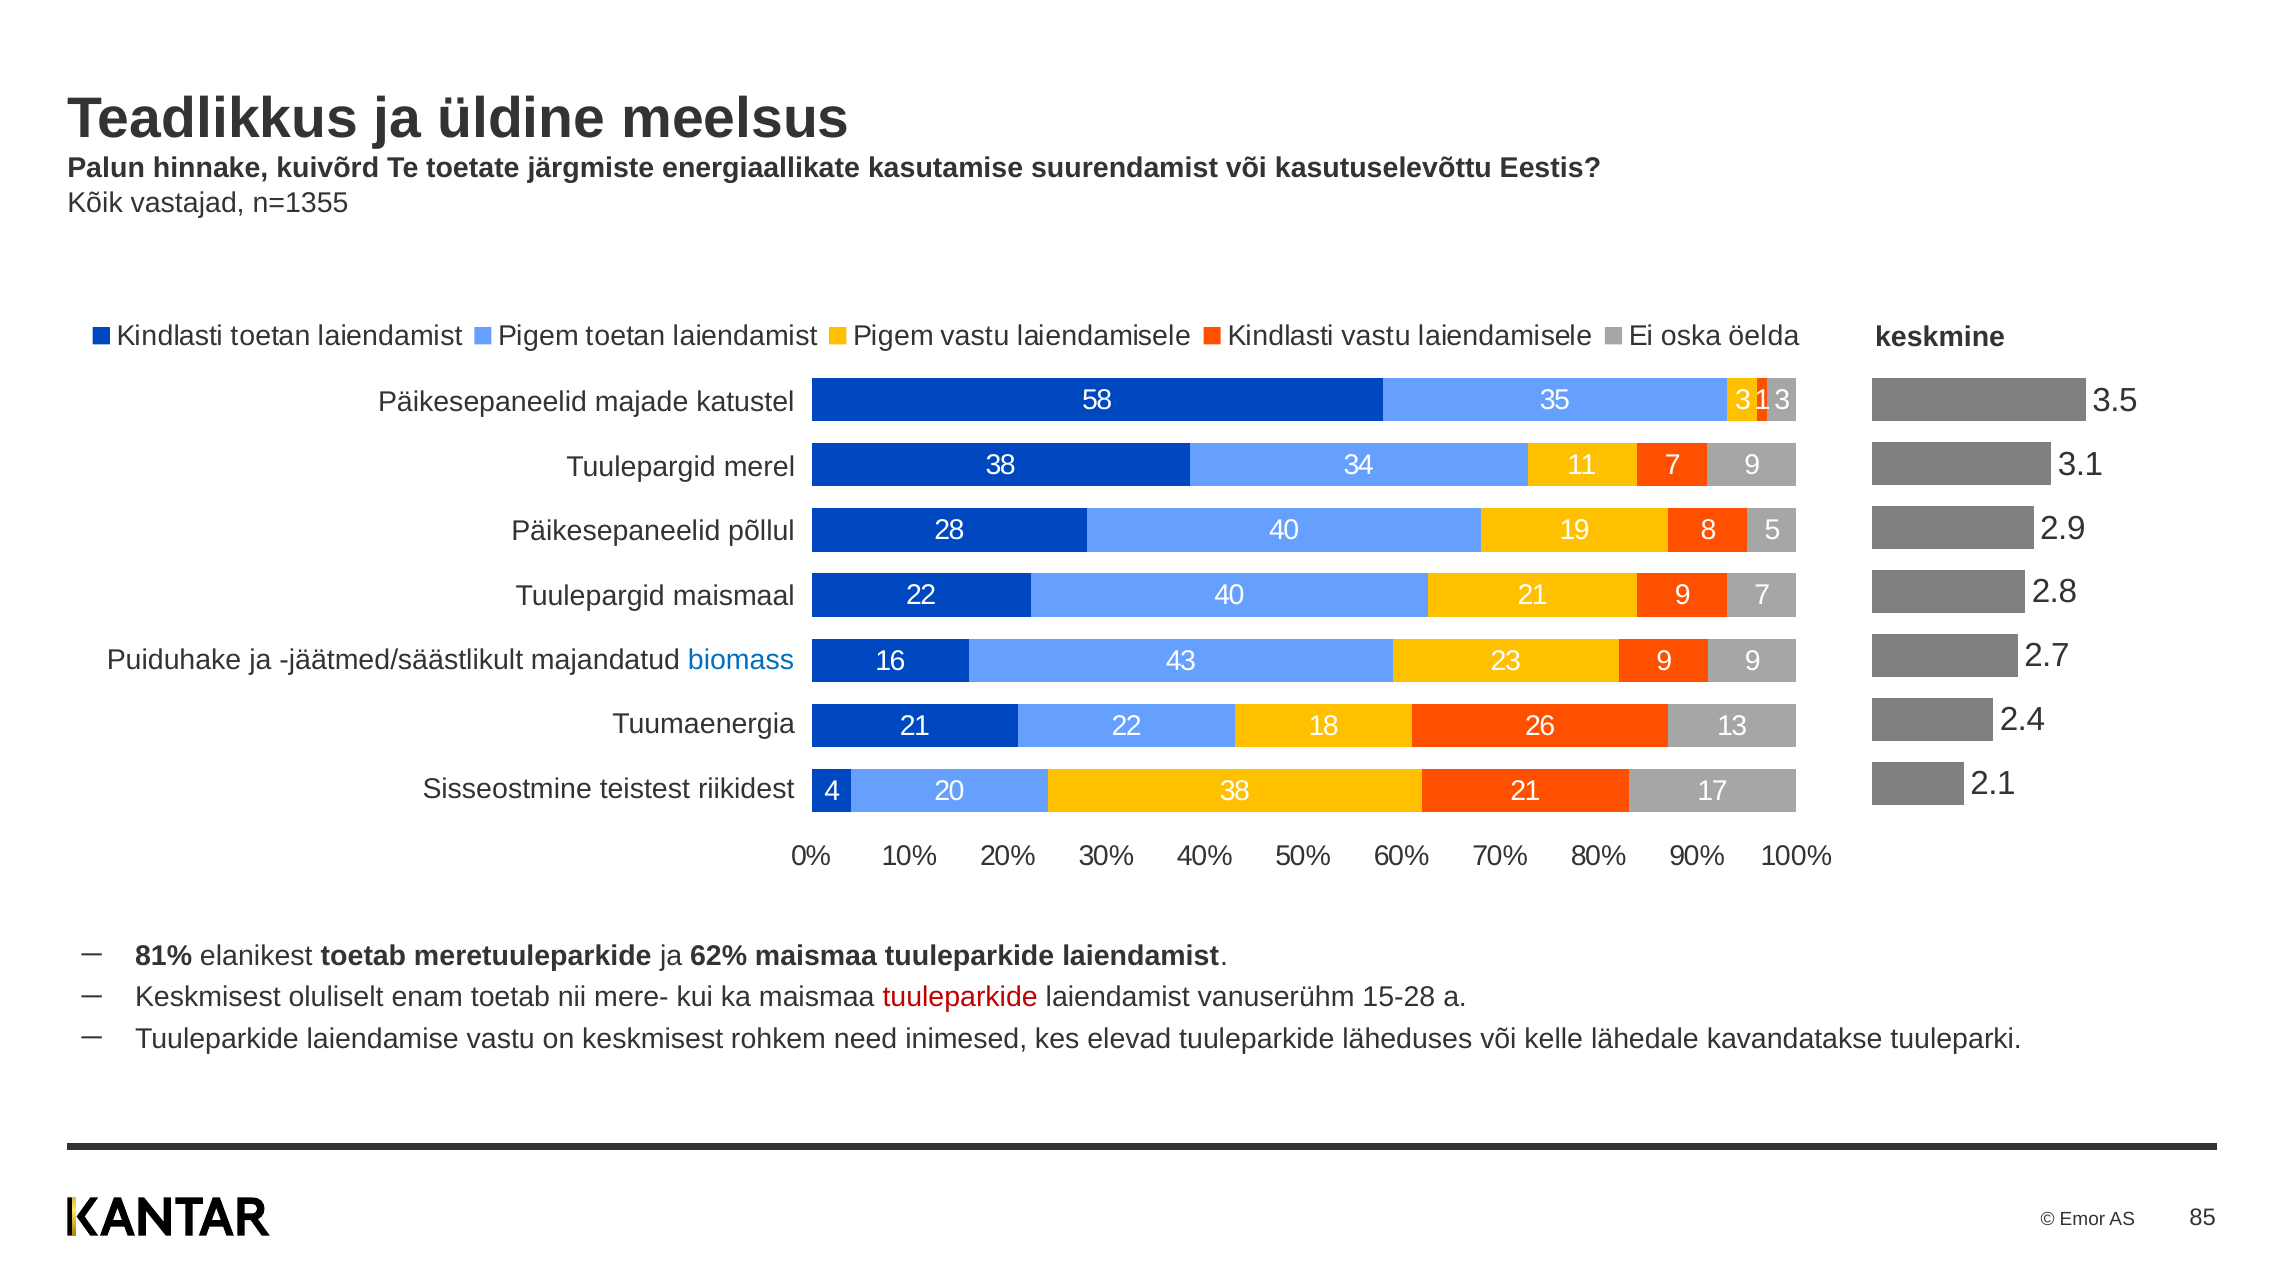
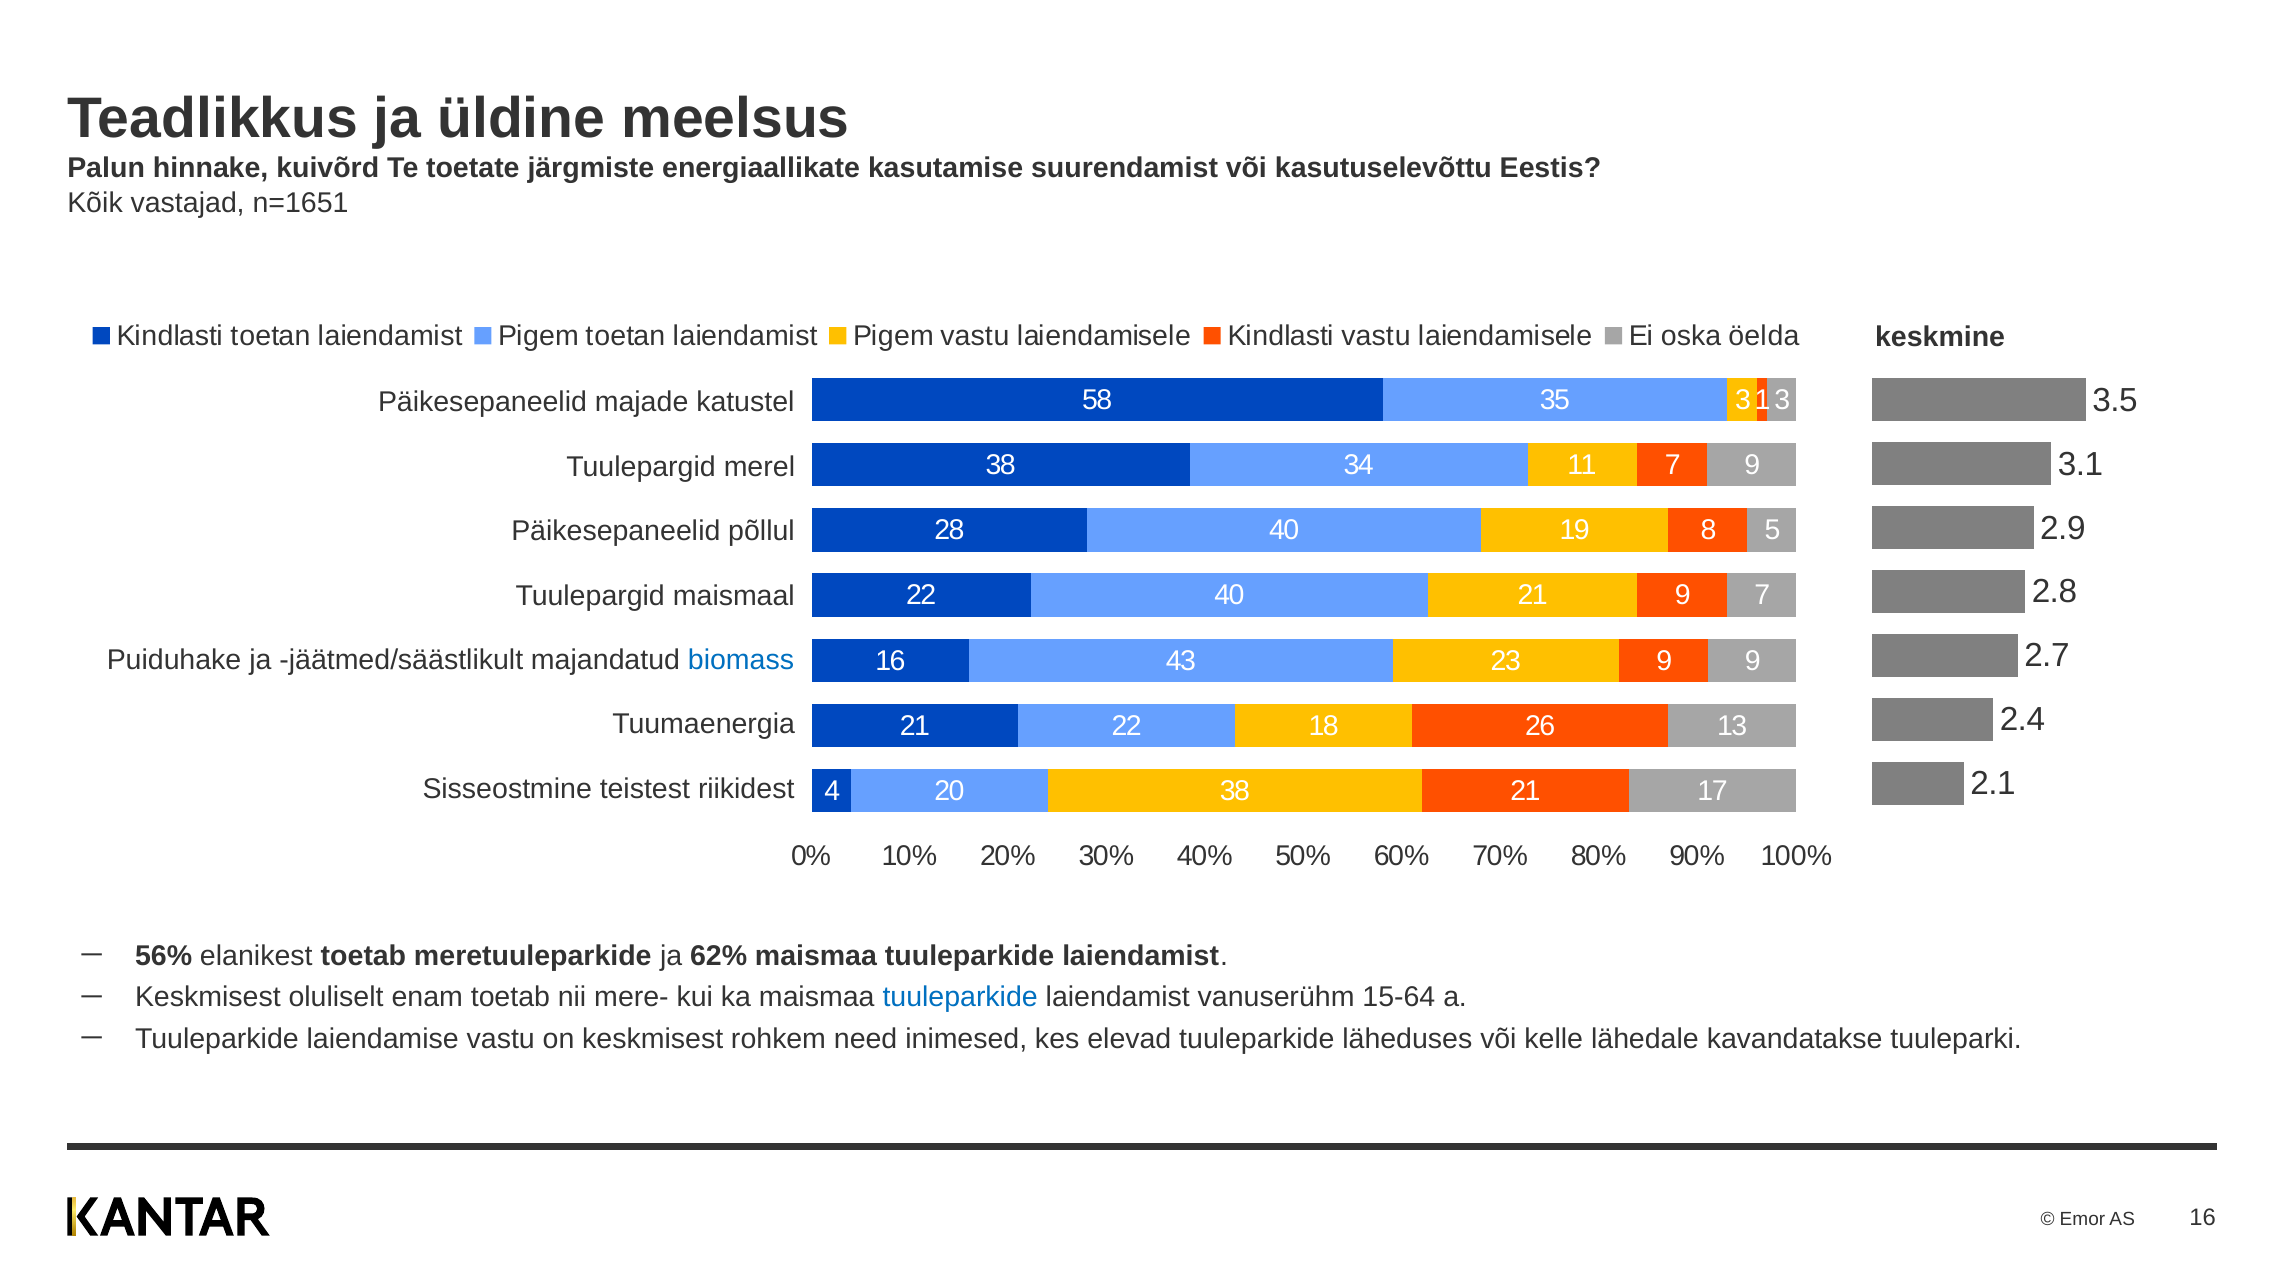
n=1355: n=1355 -> n=1651 (301, 203)
81%: 81% -> 56% (164, 956)
tuuleparkide colour: red -> blue (960, 997)
15-28: 15-28 -> 15-64 (1399, 997)
85: 85 -> 16 (2203, 1217)
